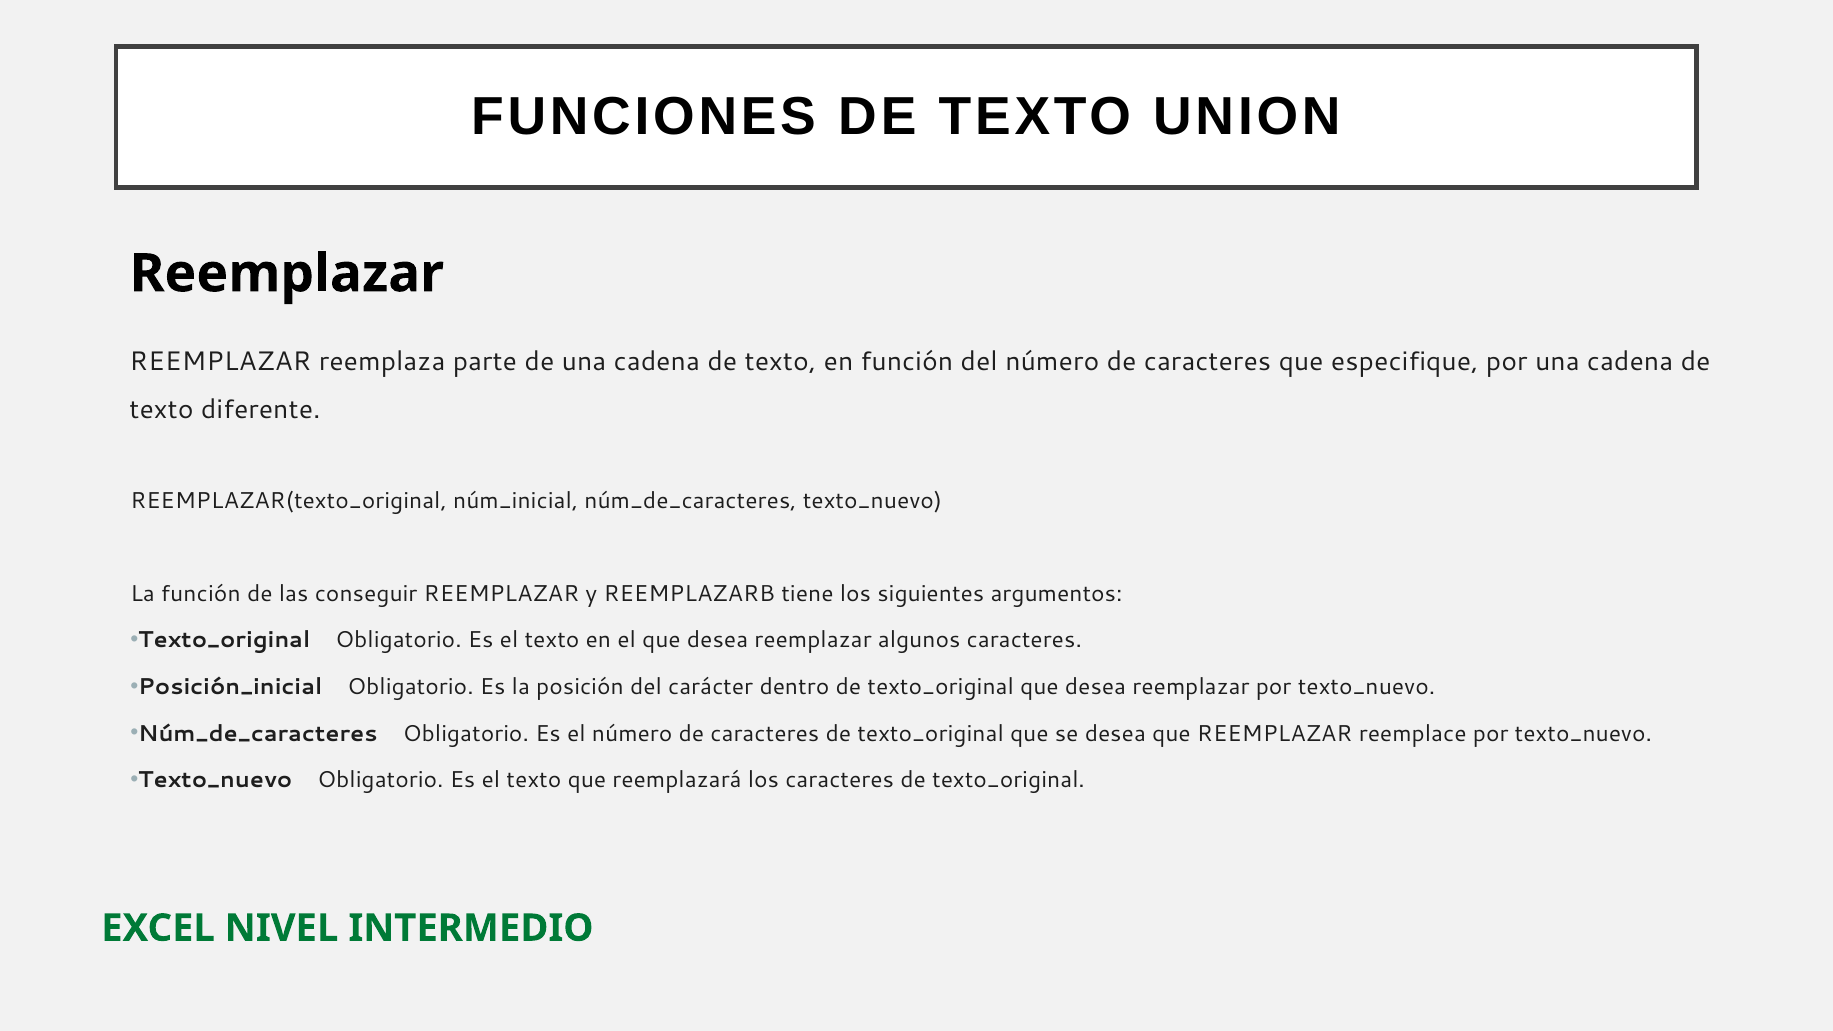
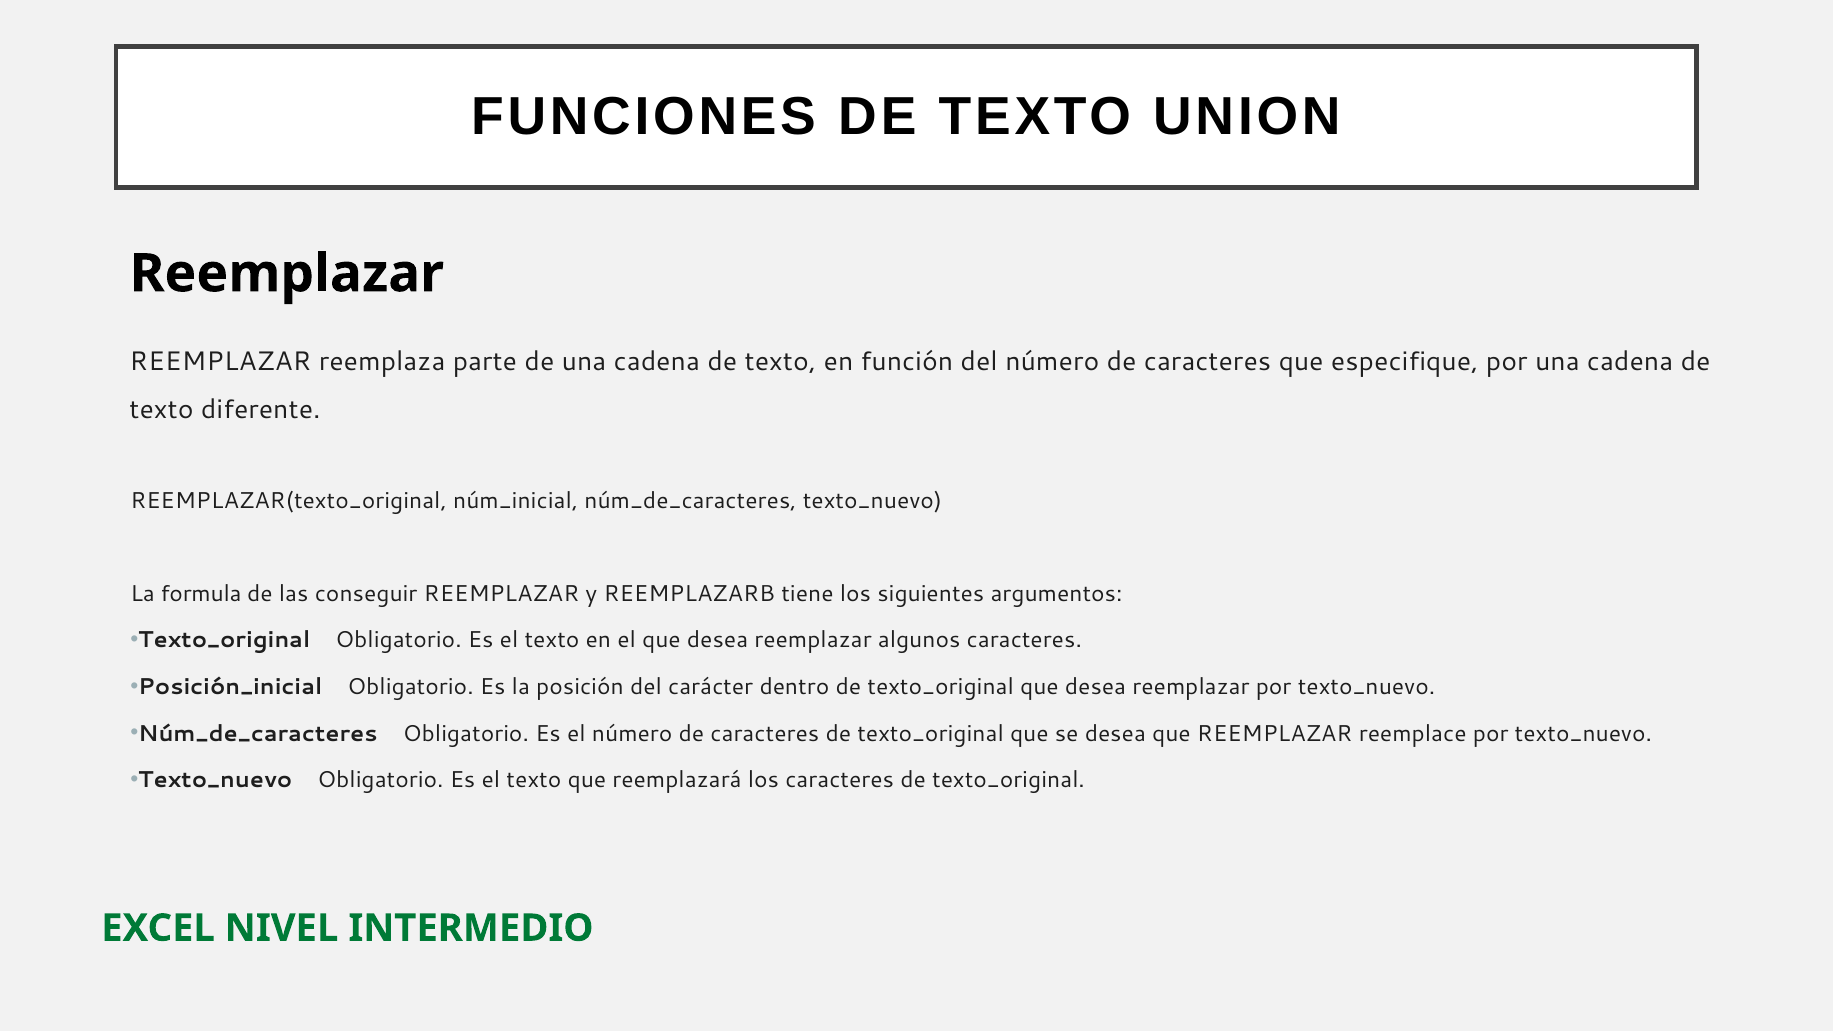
La función: función -> formula (201, 594)
